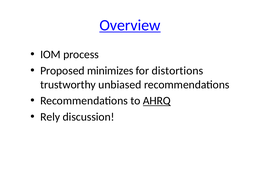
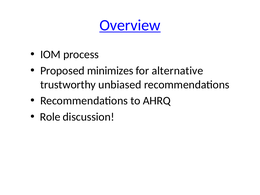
distortions: distortions -> alternative (177, 71)
AHRQ underline: present -> none (157, 101)
Rely: Rely -> Role (50, 117)
